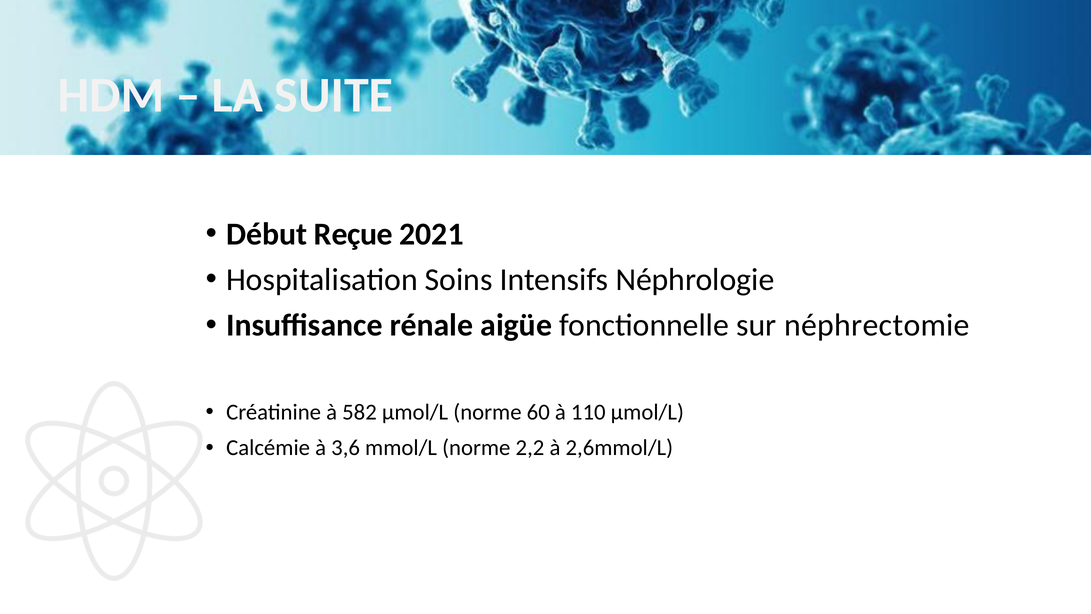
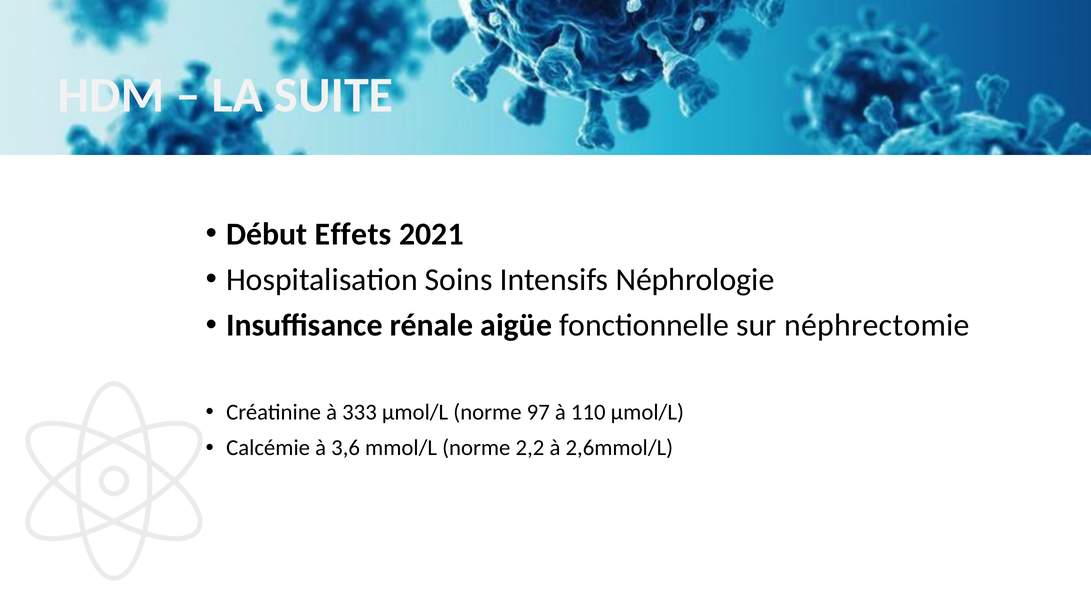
Reçue: Reçue -> Effets (353, 234)
582: 582 -> 333 (359, 412)
60: 60 -> 97 (538, 412)
